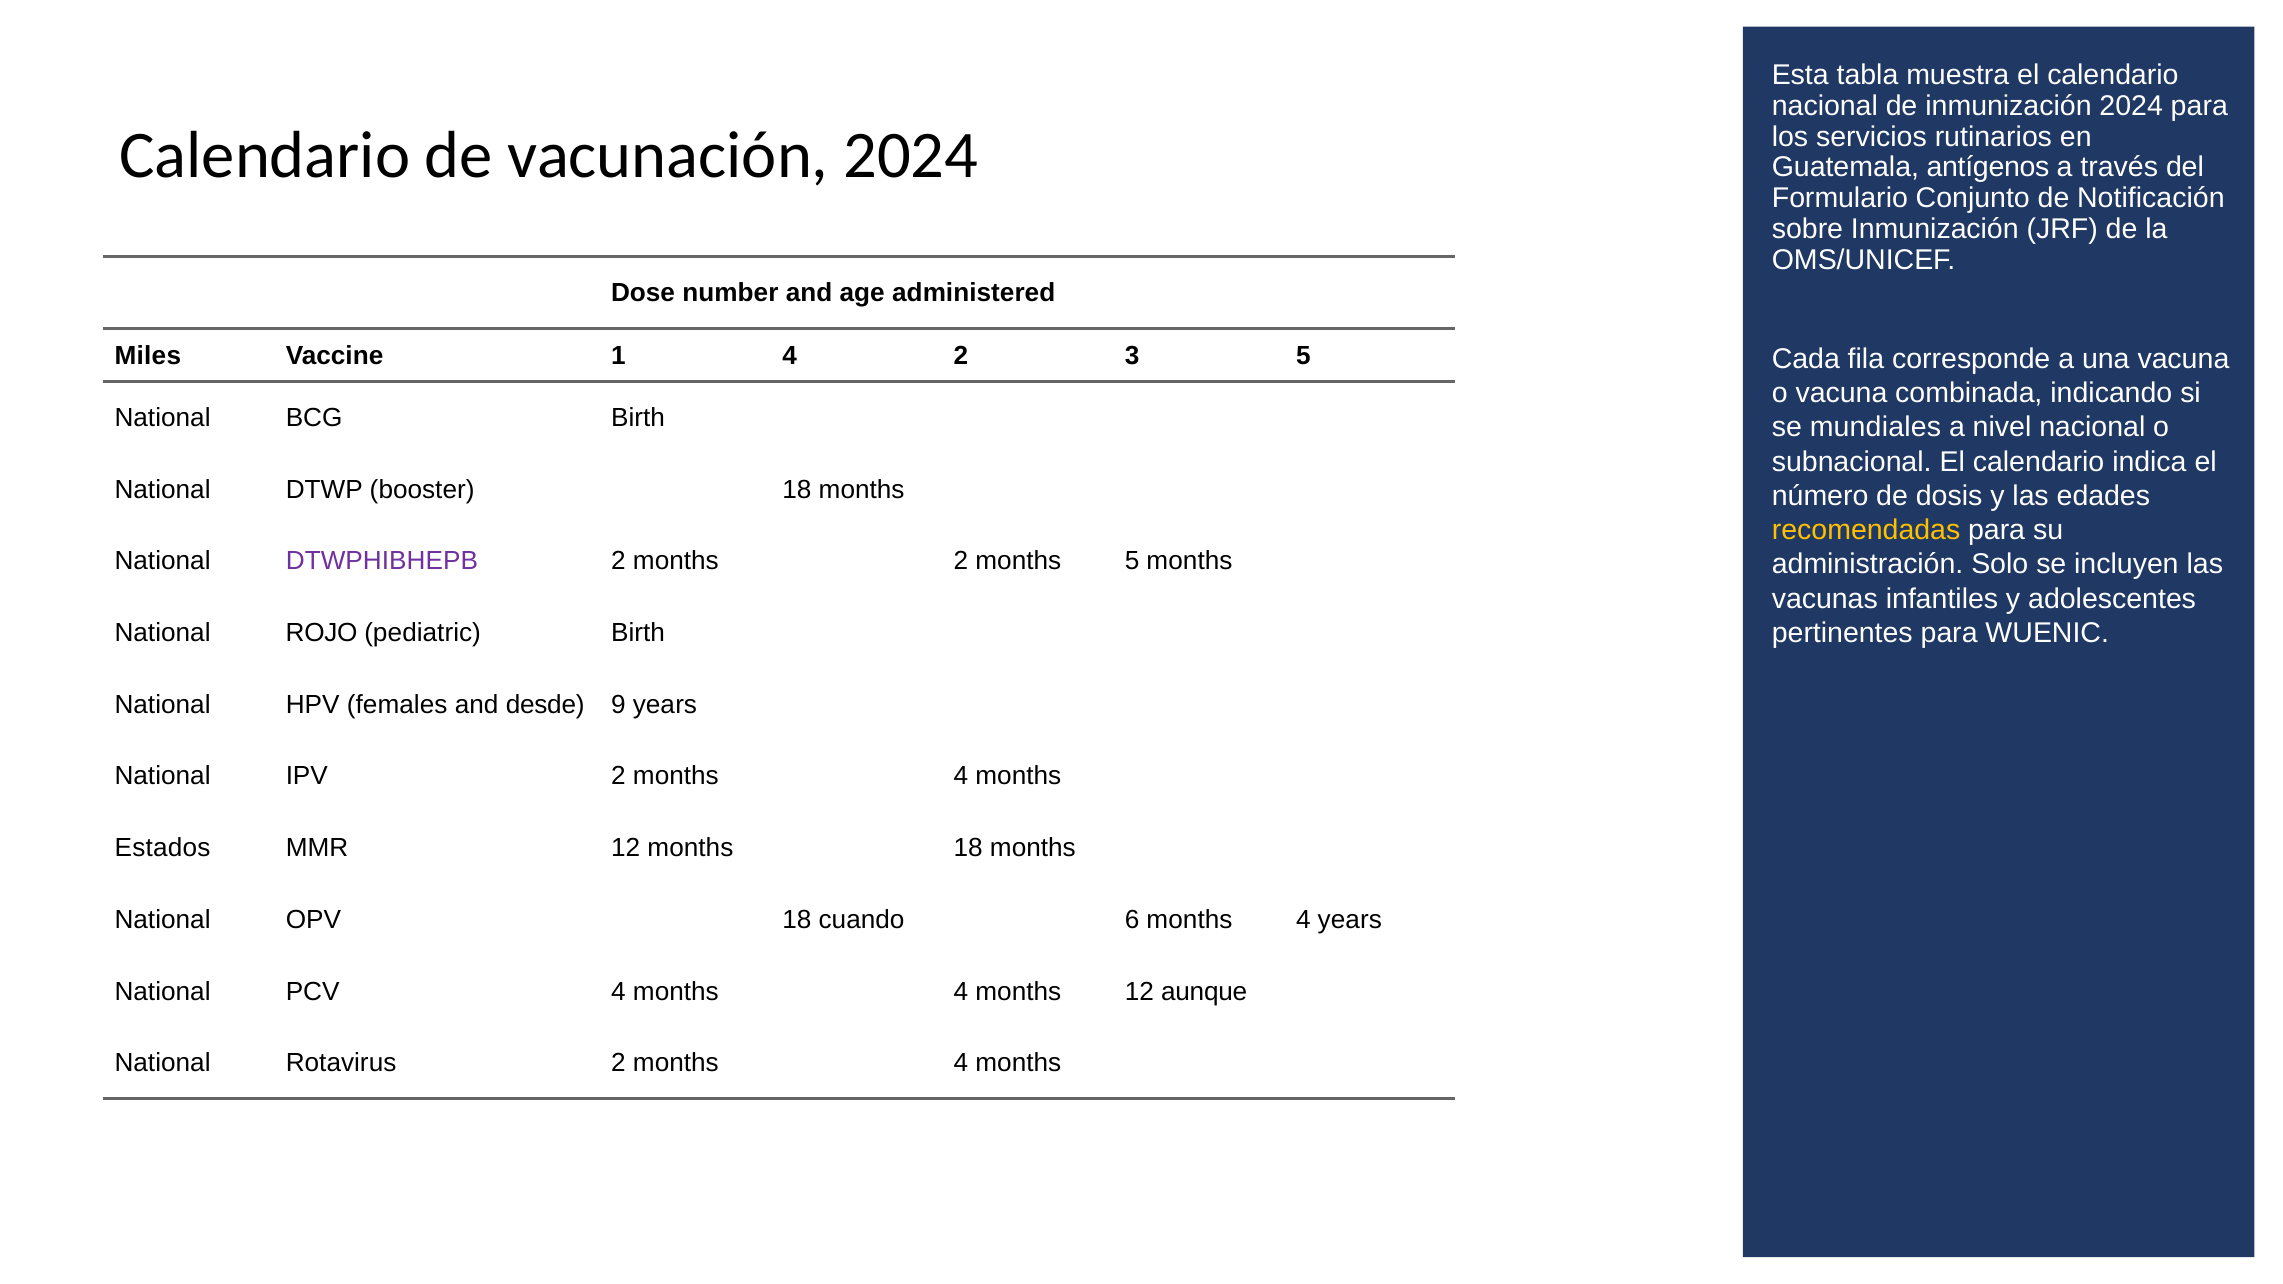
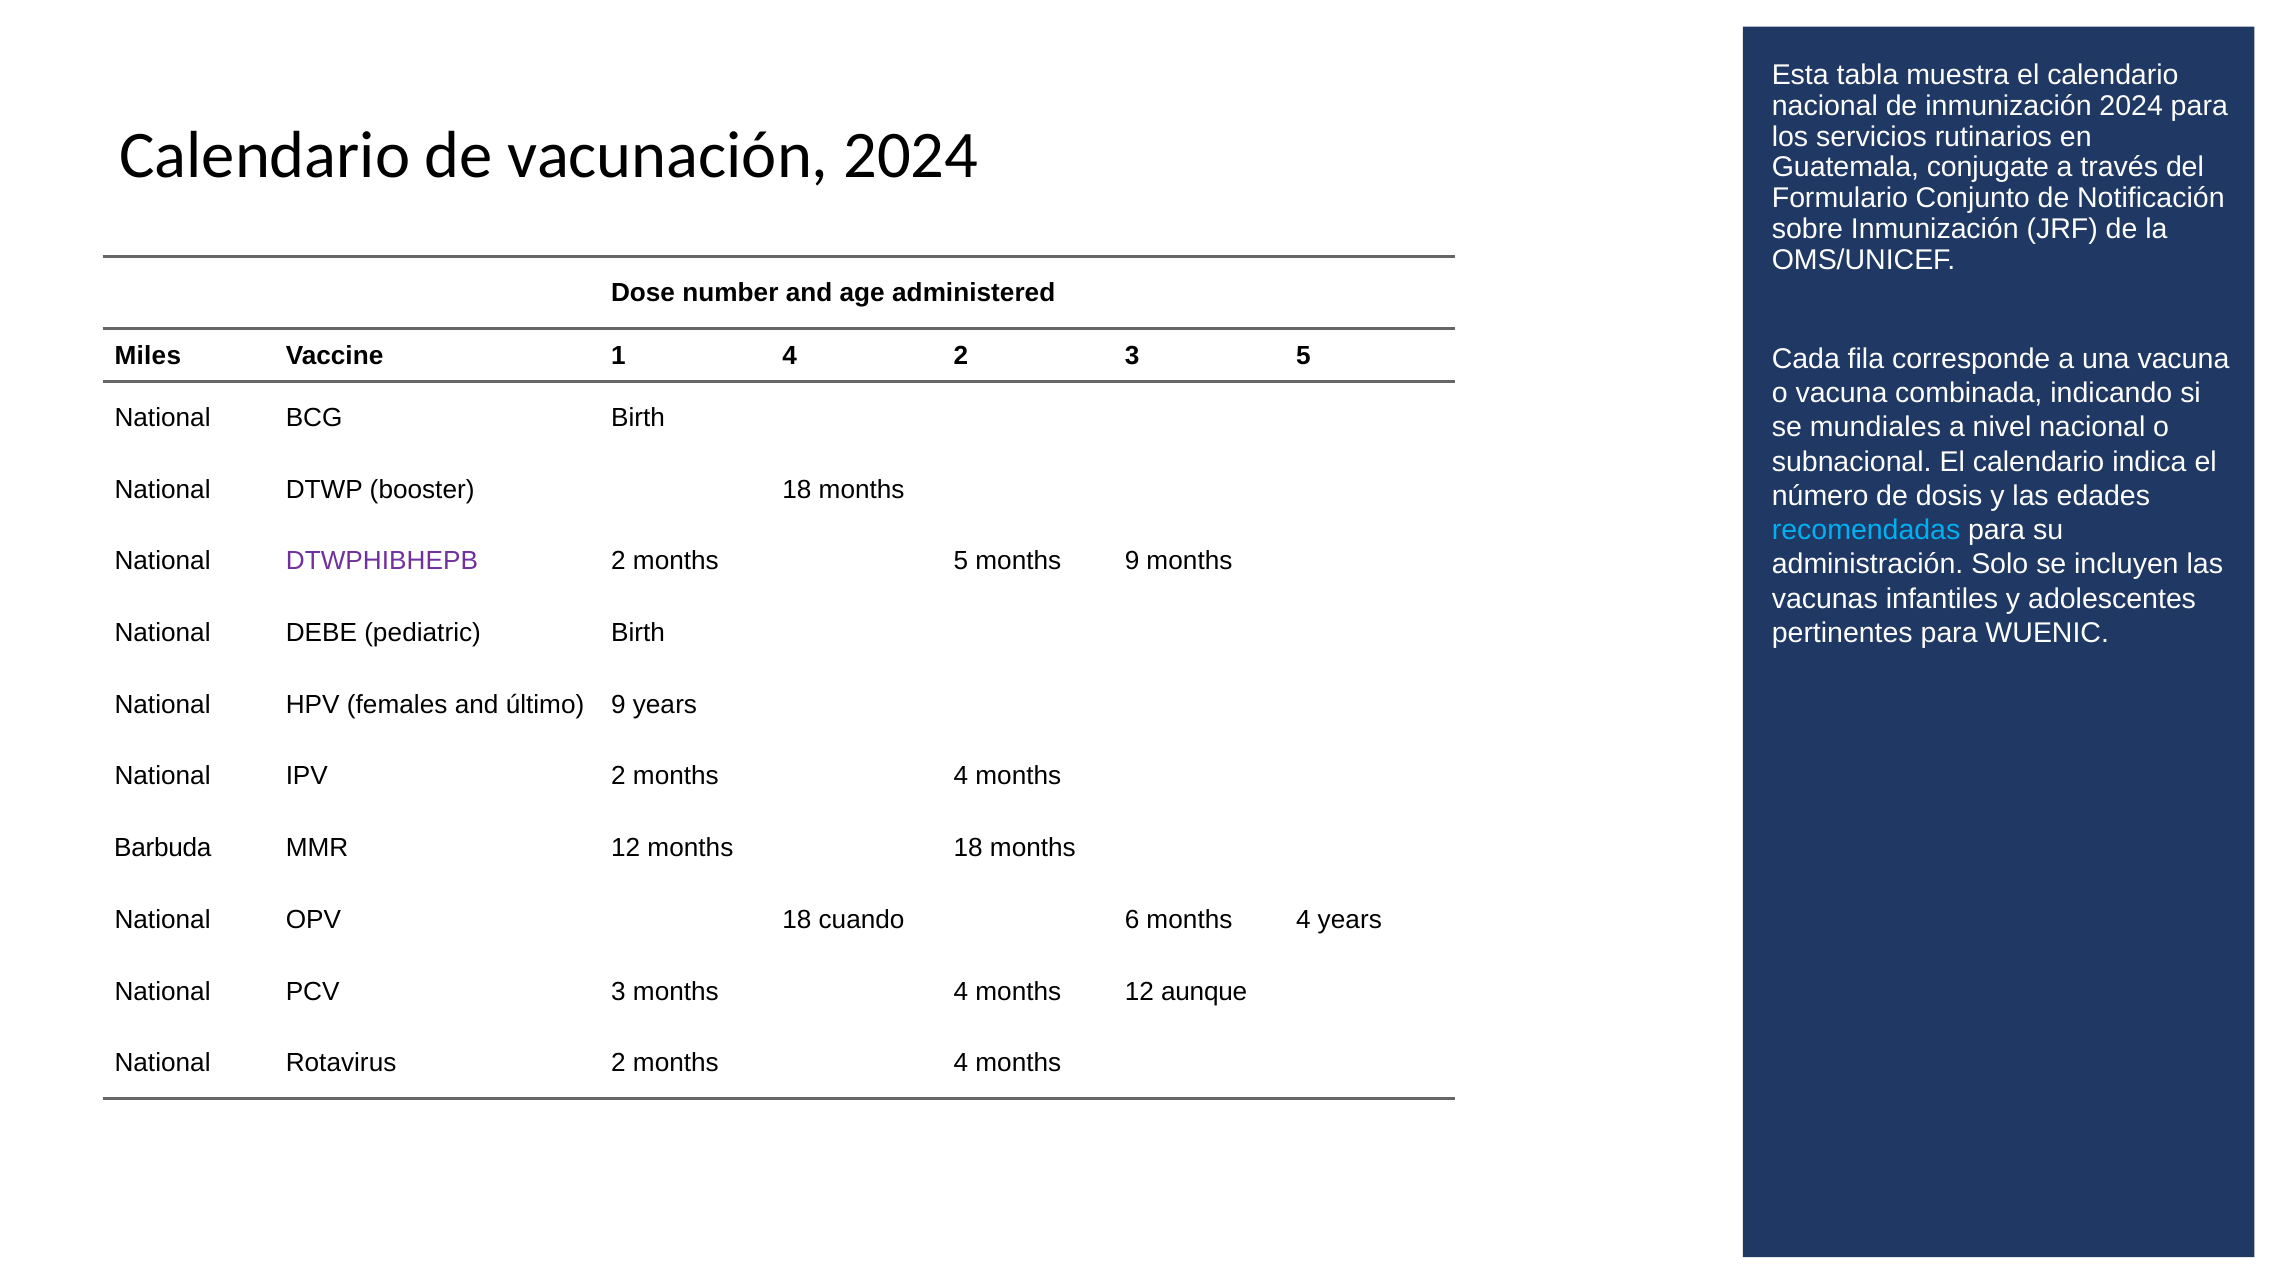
antígenos: antígenos -> conjugate (1988, 167)
recomendadas colour: yellow -> light blue (1866, 530)
months 2: 2 -> 5 (961, 561)
months 5: 5 -> 9 (1132, 561)
ROJO: ROJO -> DEBE (321, 633)
desde: desde -> último (545, 705)
Estados: Estados -> Barbuda (163, 848)
PCV 4: 4 -> 3 (618, 992)
